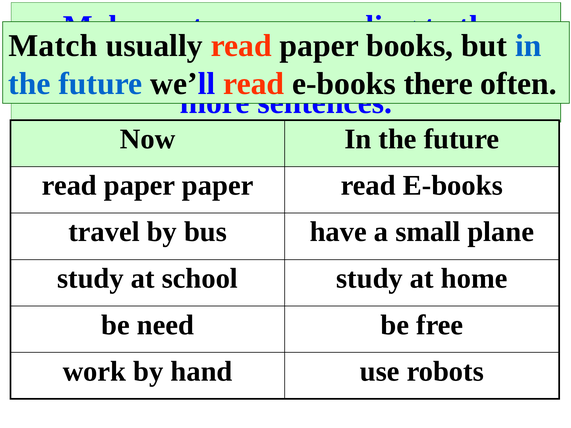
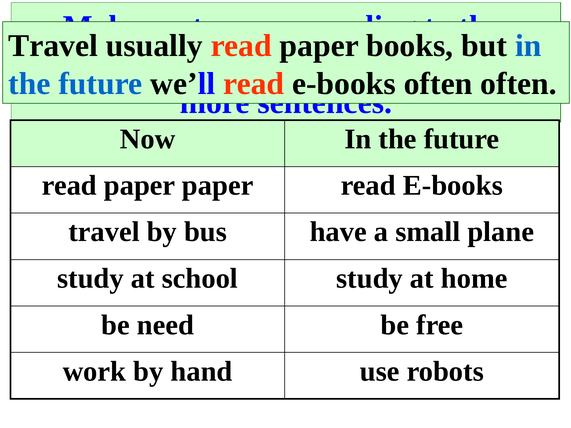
Match: Match -> Travel (53, 46)
there: there -> often (438, 84)
